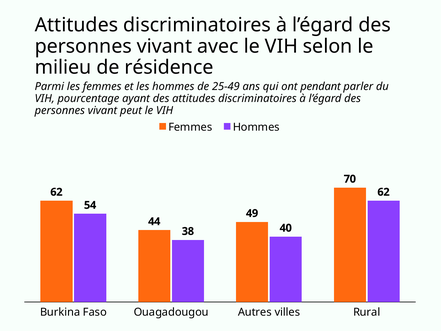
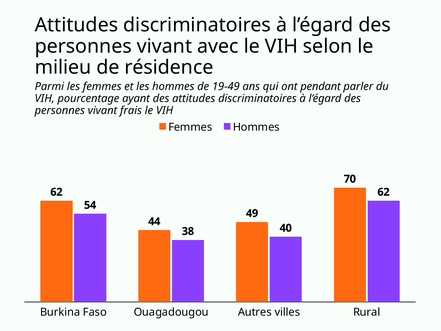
25-49: 25-49 -> 19-49 (226, 87)
peut: peut -> frais (131, 110)
